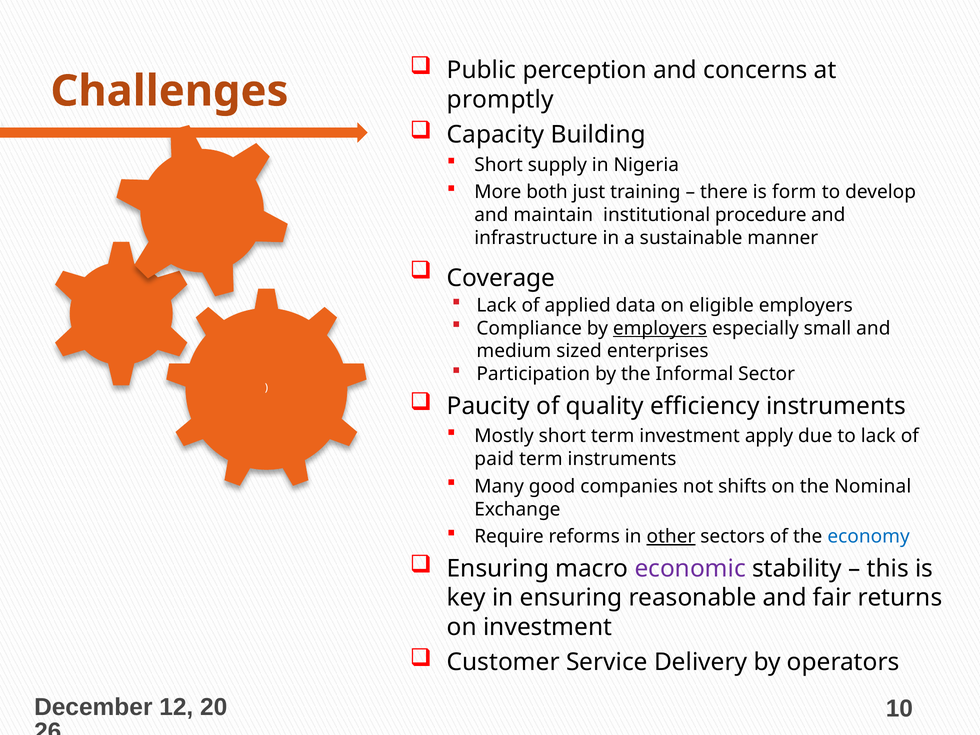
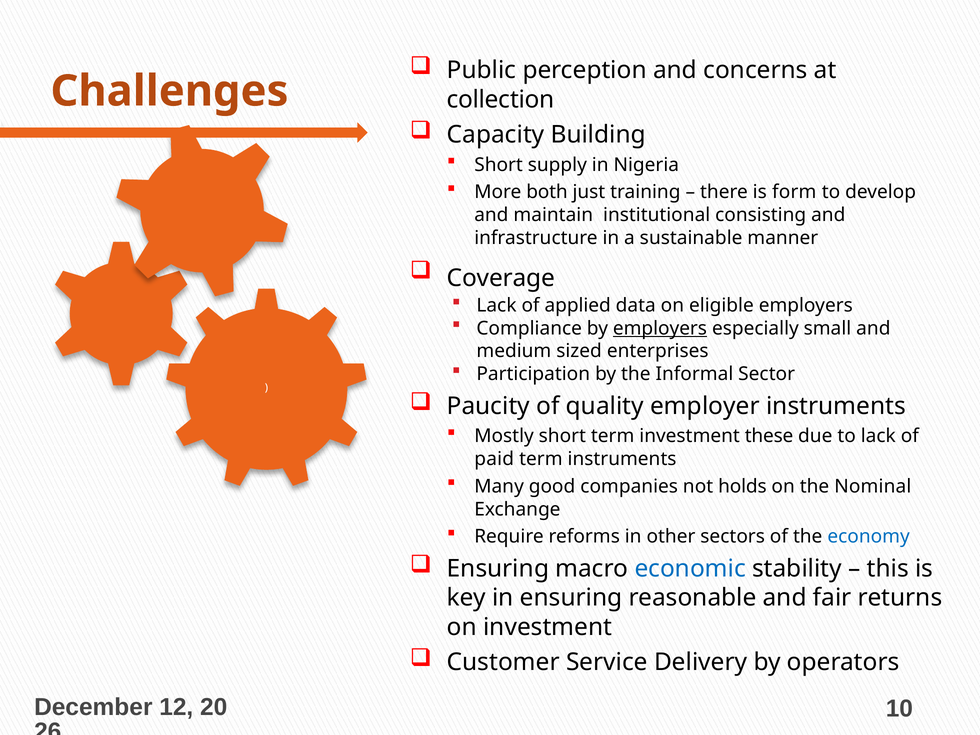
promptly: promptly -> collection (501, 100)
procedure: procedure -> consisting (761, 215)
efficiency: efficiency -> employer (705, 406)
apply: apply -> these (769, 436)
shifts: shifts -> holds (742, 486)
other underline: present -> none (671, 537)
economic colour: purple -> blue (690, 568)
